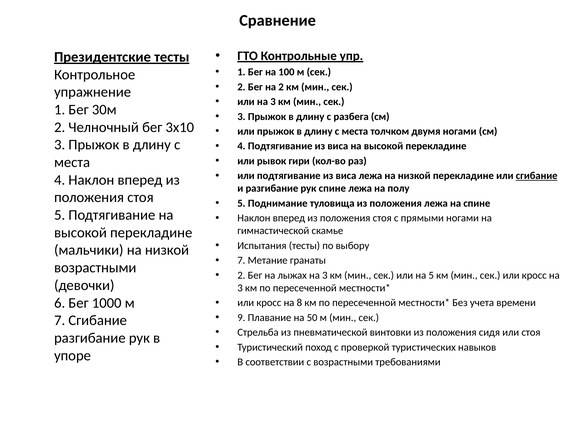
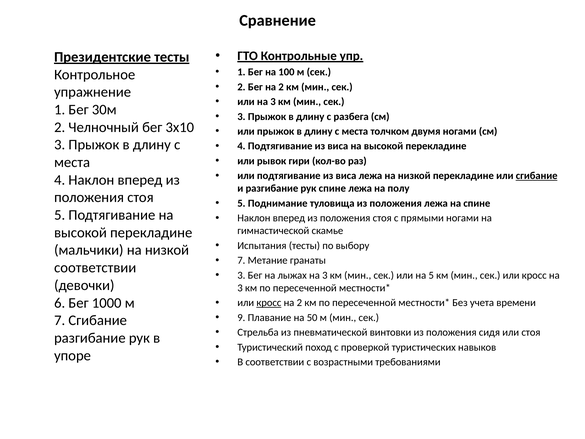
возрастными: возрастными -> соответствии (95, 268)
2: 2 -> 3 (241, 275)
кросс underline: none -> present (269, 303)
8: 8 -> 2 (299, 303)
